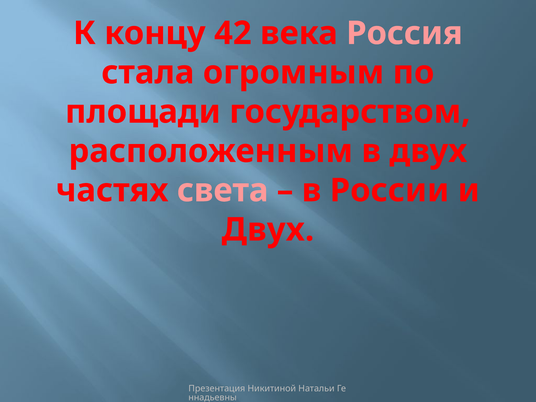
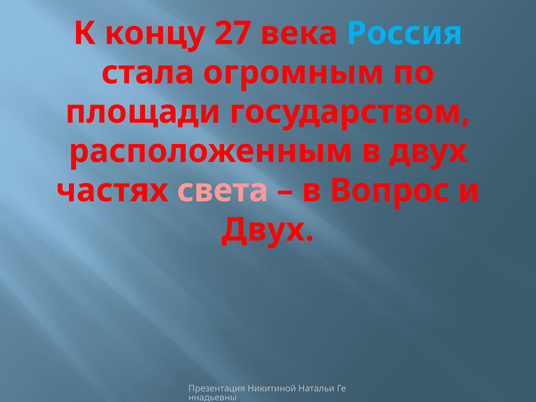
42: 42 -> 27 (233, 33)
Россия colour: pink -> light blue (404, 33)
России: России -> Вопрос (390, 190)
